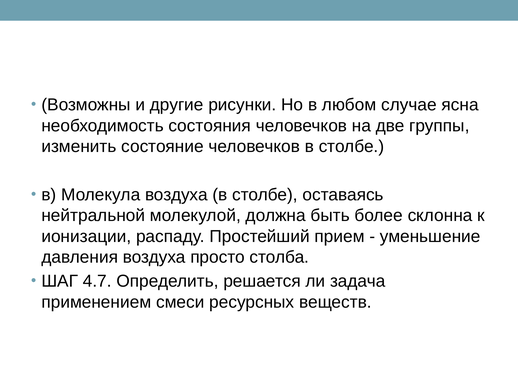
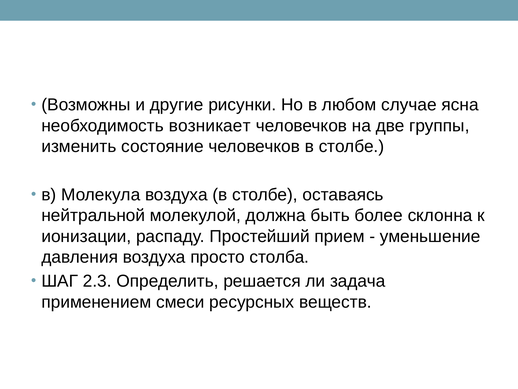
состояния: состояния -> возникает (210, 126)
4.7: 4.7 -> 2.3 (97, 281)
